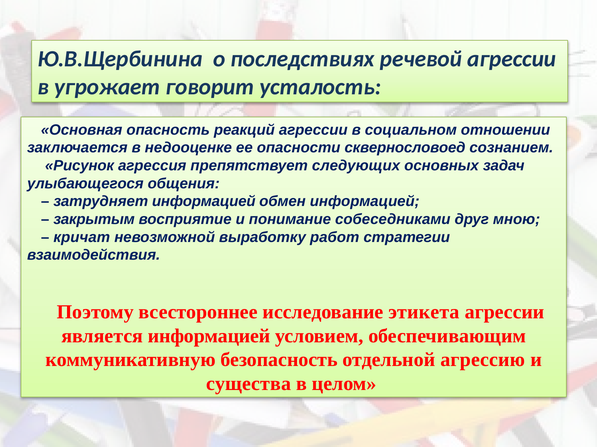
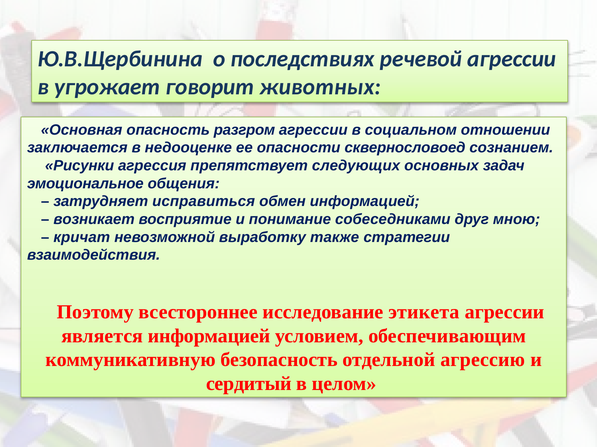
усталость: усталость -> животных (320, 87)
реакций: реакций -> разгром (244, 130)
Рисунок: Рисунок -> Рисунки (80, 166)
улыбающегося: улыбающегося -> эмоциональное (85, 184)
затрудняет информацией: информацией -> исправиться (204, 202)
закрытым: закрытым -> возникает (94, 220)
работ: работ -> также (335, 238)
существа: существа -> сердитый (249, 384)
